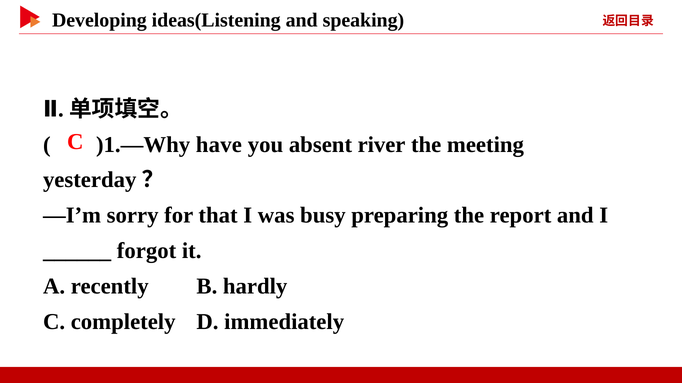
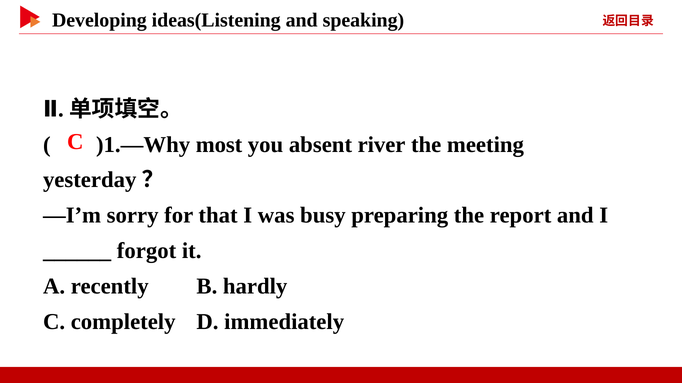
have: have -> most (219, 145)
